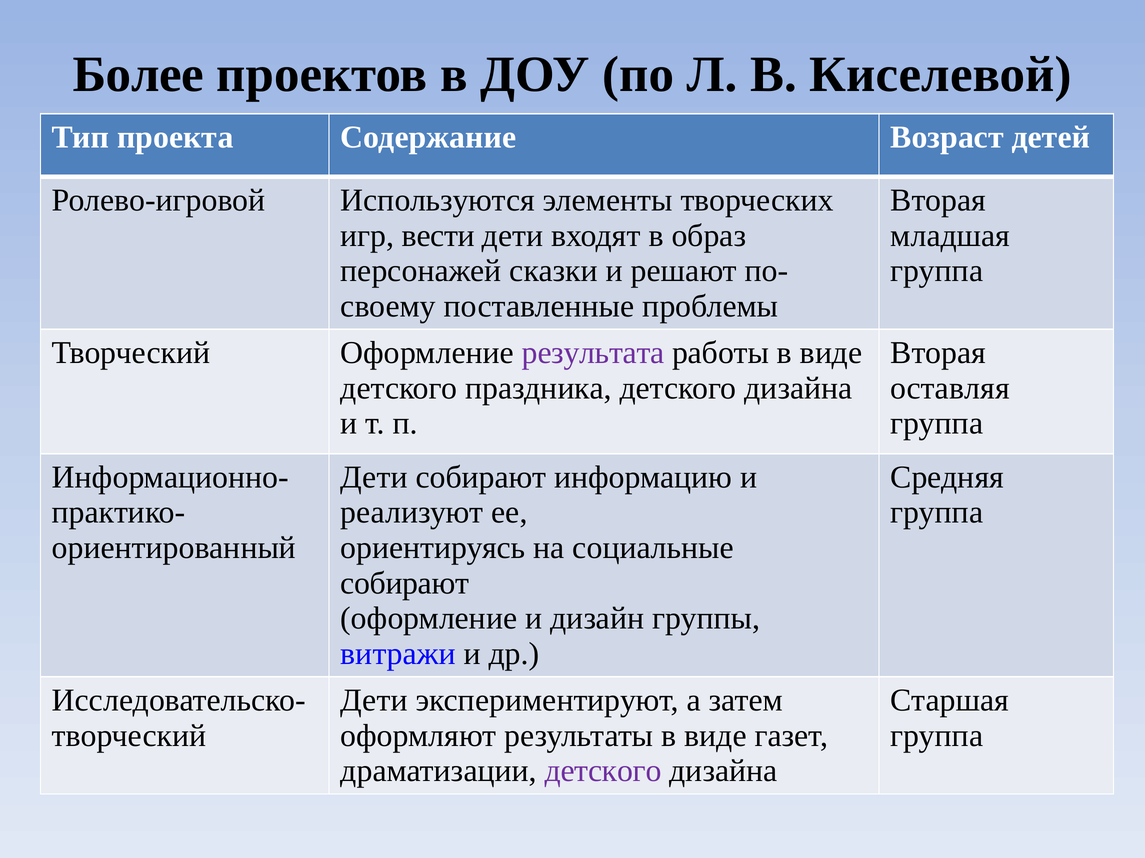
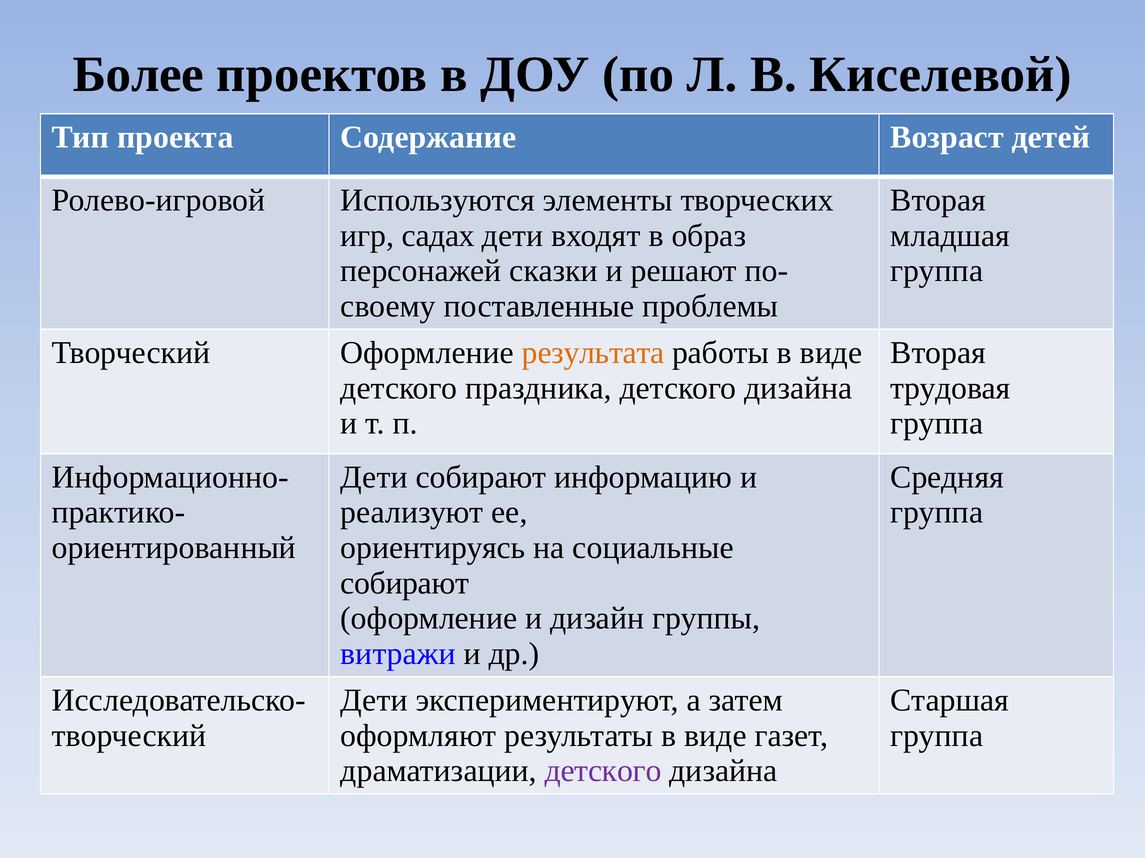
вести: вести -> садах (438, 236)
результата colour: purple -> orange (593, 353)
оставляя: оставляя -> трудовая (950, 389)
